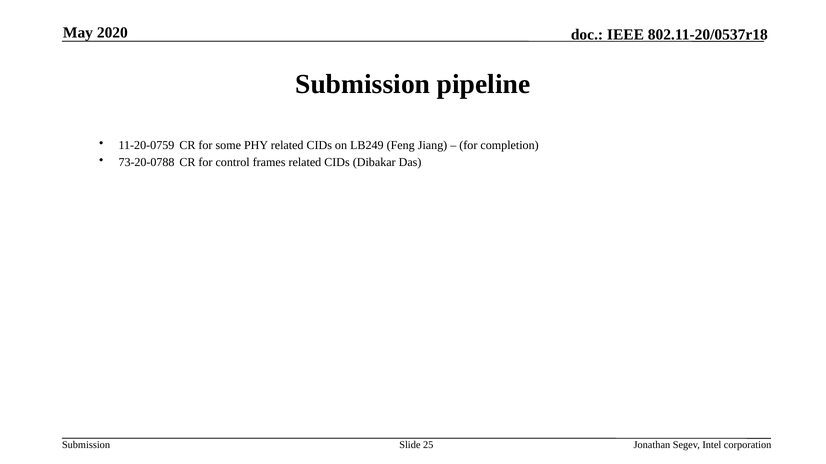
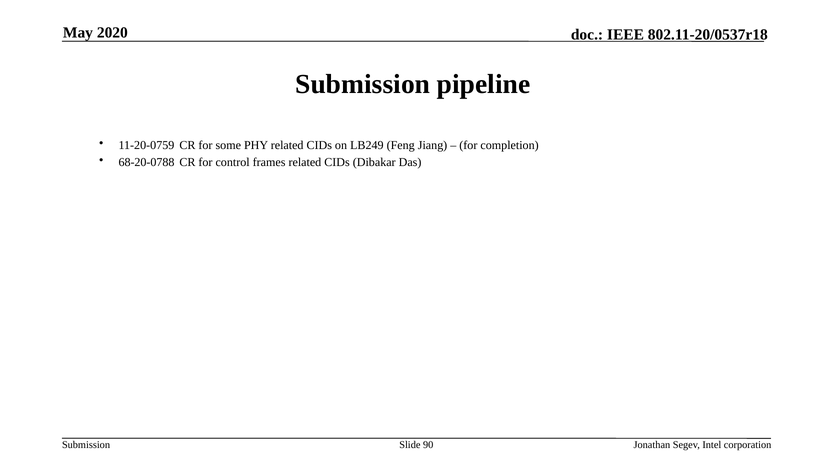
73-20-0788: 73-20-0788 -> 68-20-0788 (146, 162)
25: 25 -> 90 (428, 446)
